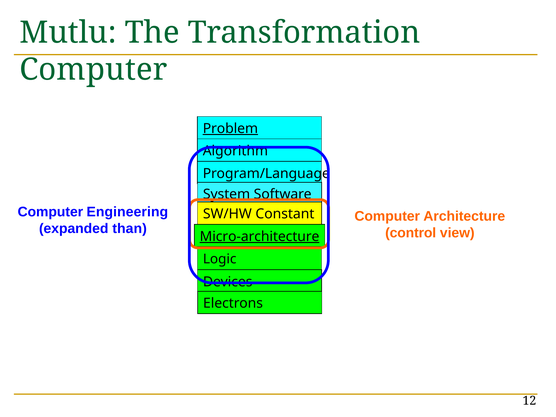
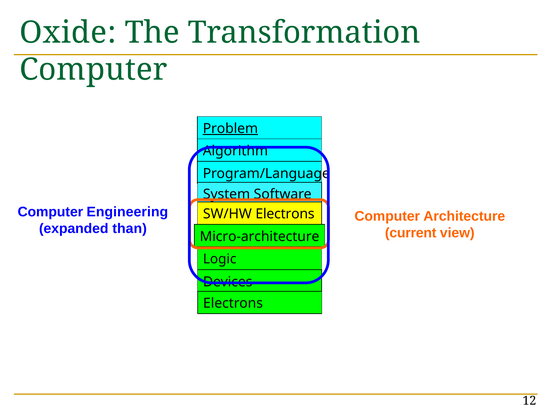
Mutlu: Mutlu -> Oxide (68, 33)
SW/HW Constant: Constant -> Electrons (285, 214)
control: control -> current (411, 233)
Micro-architecture underline: present -> none (260, 236)
